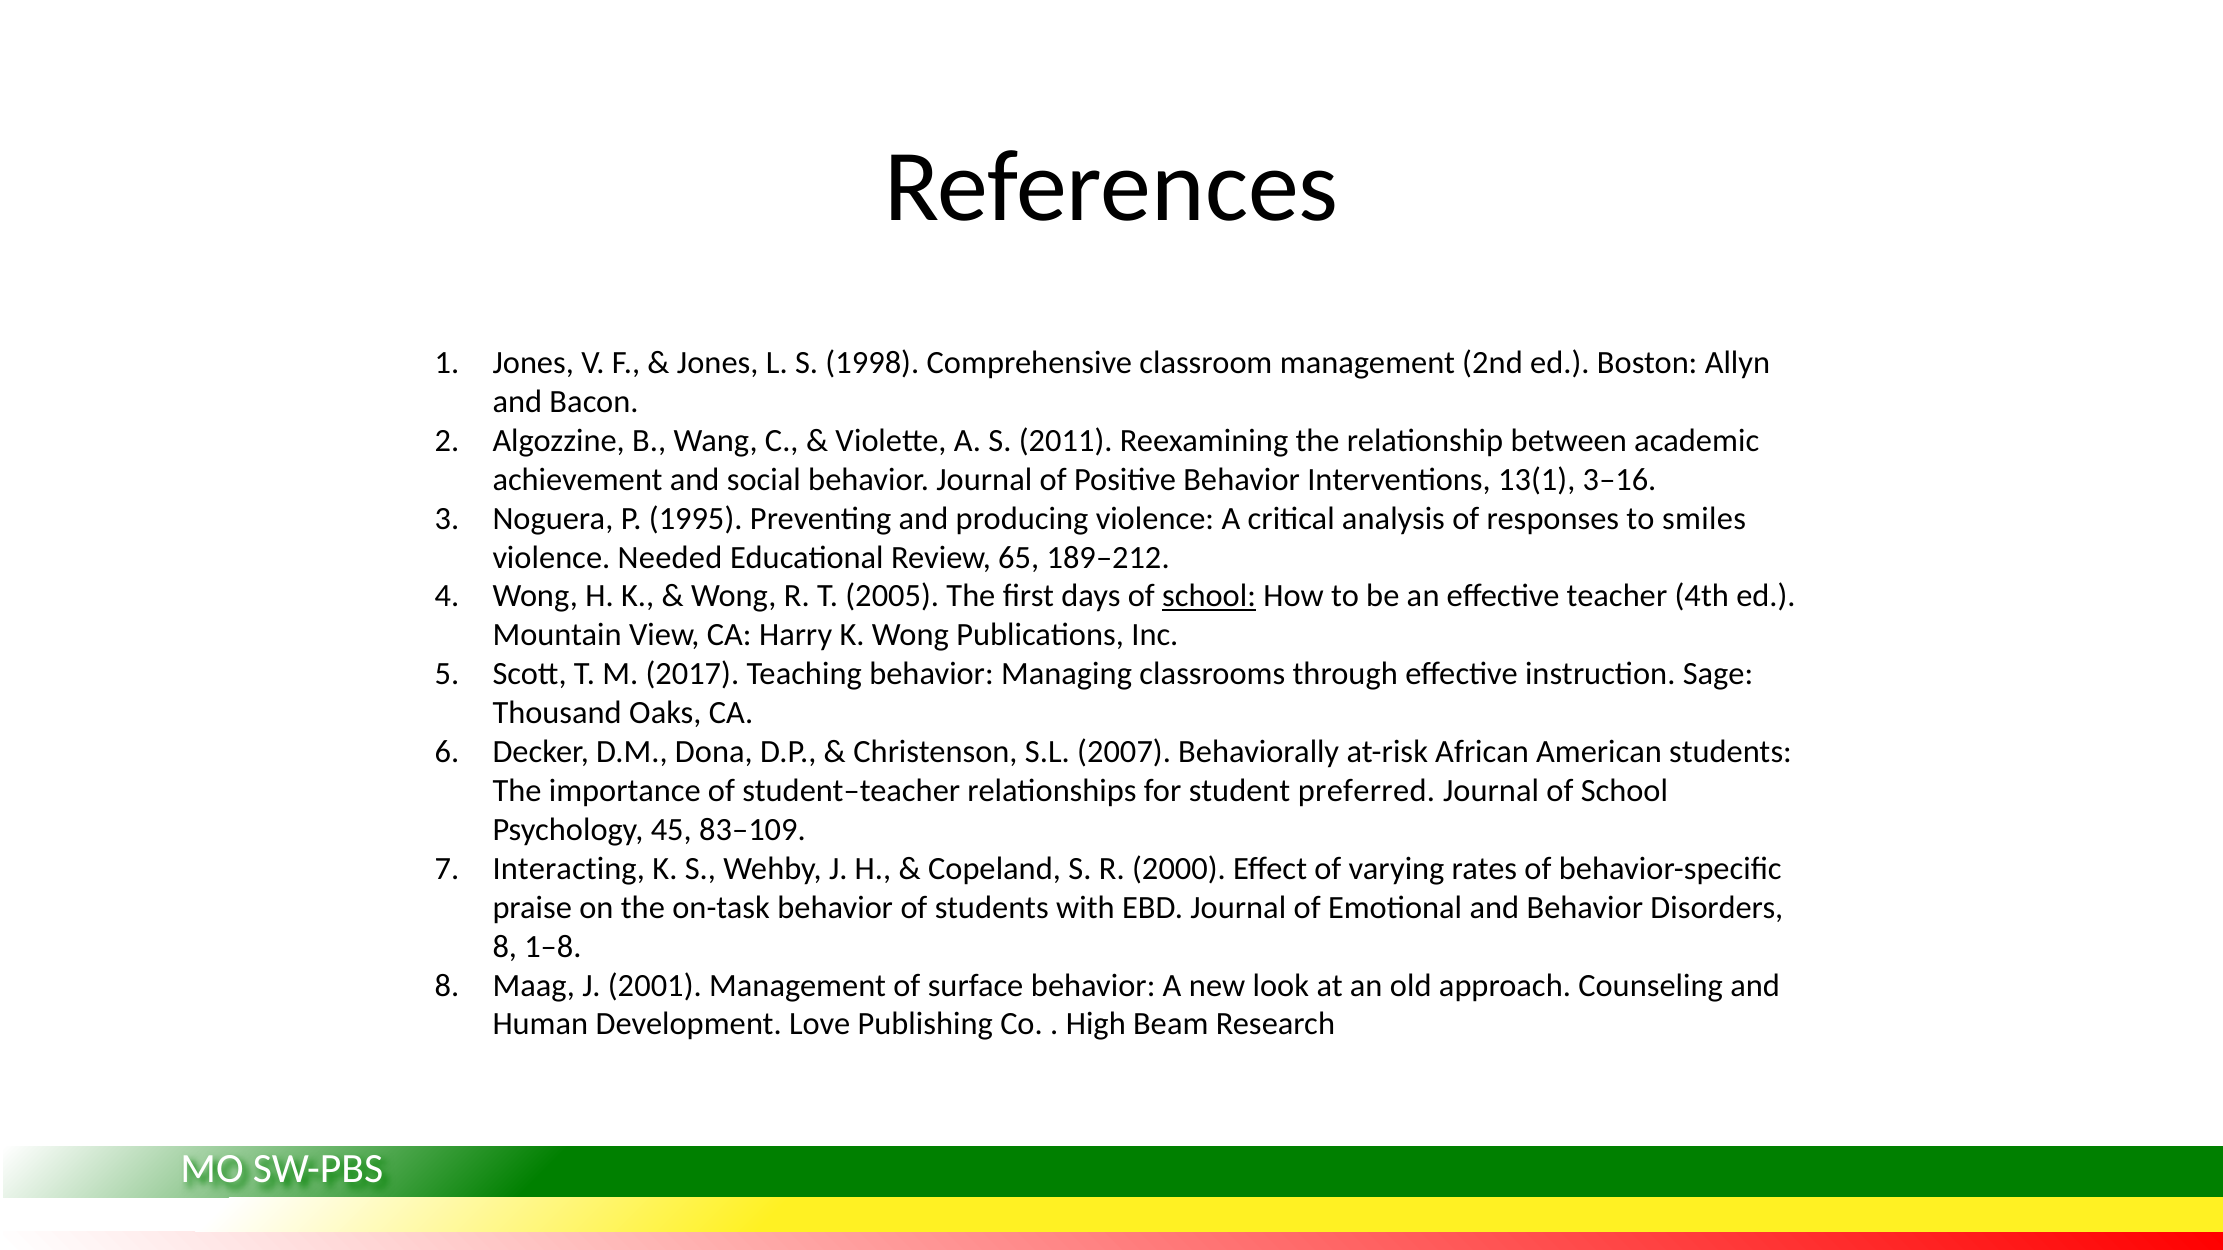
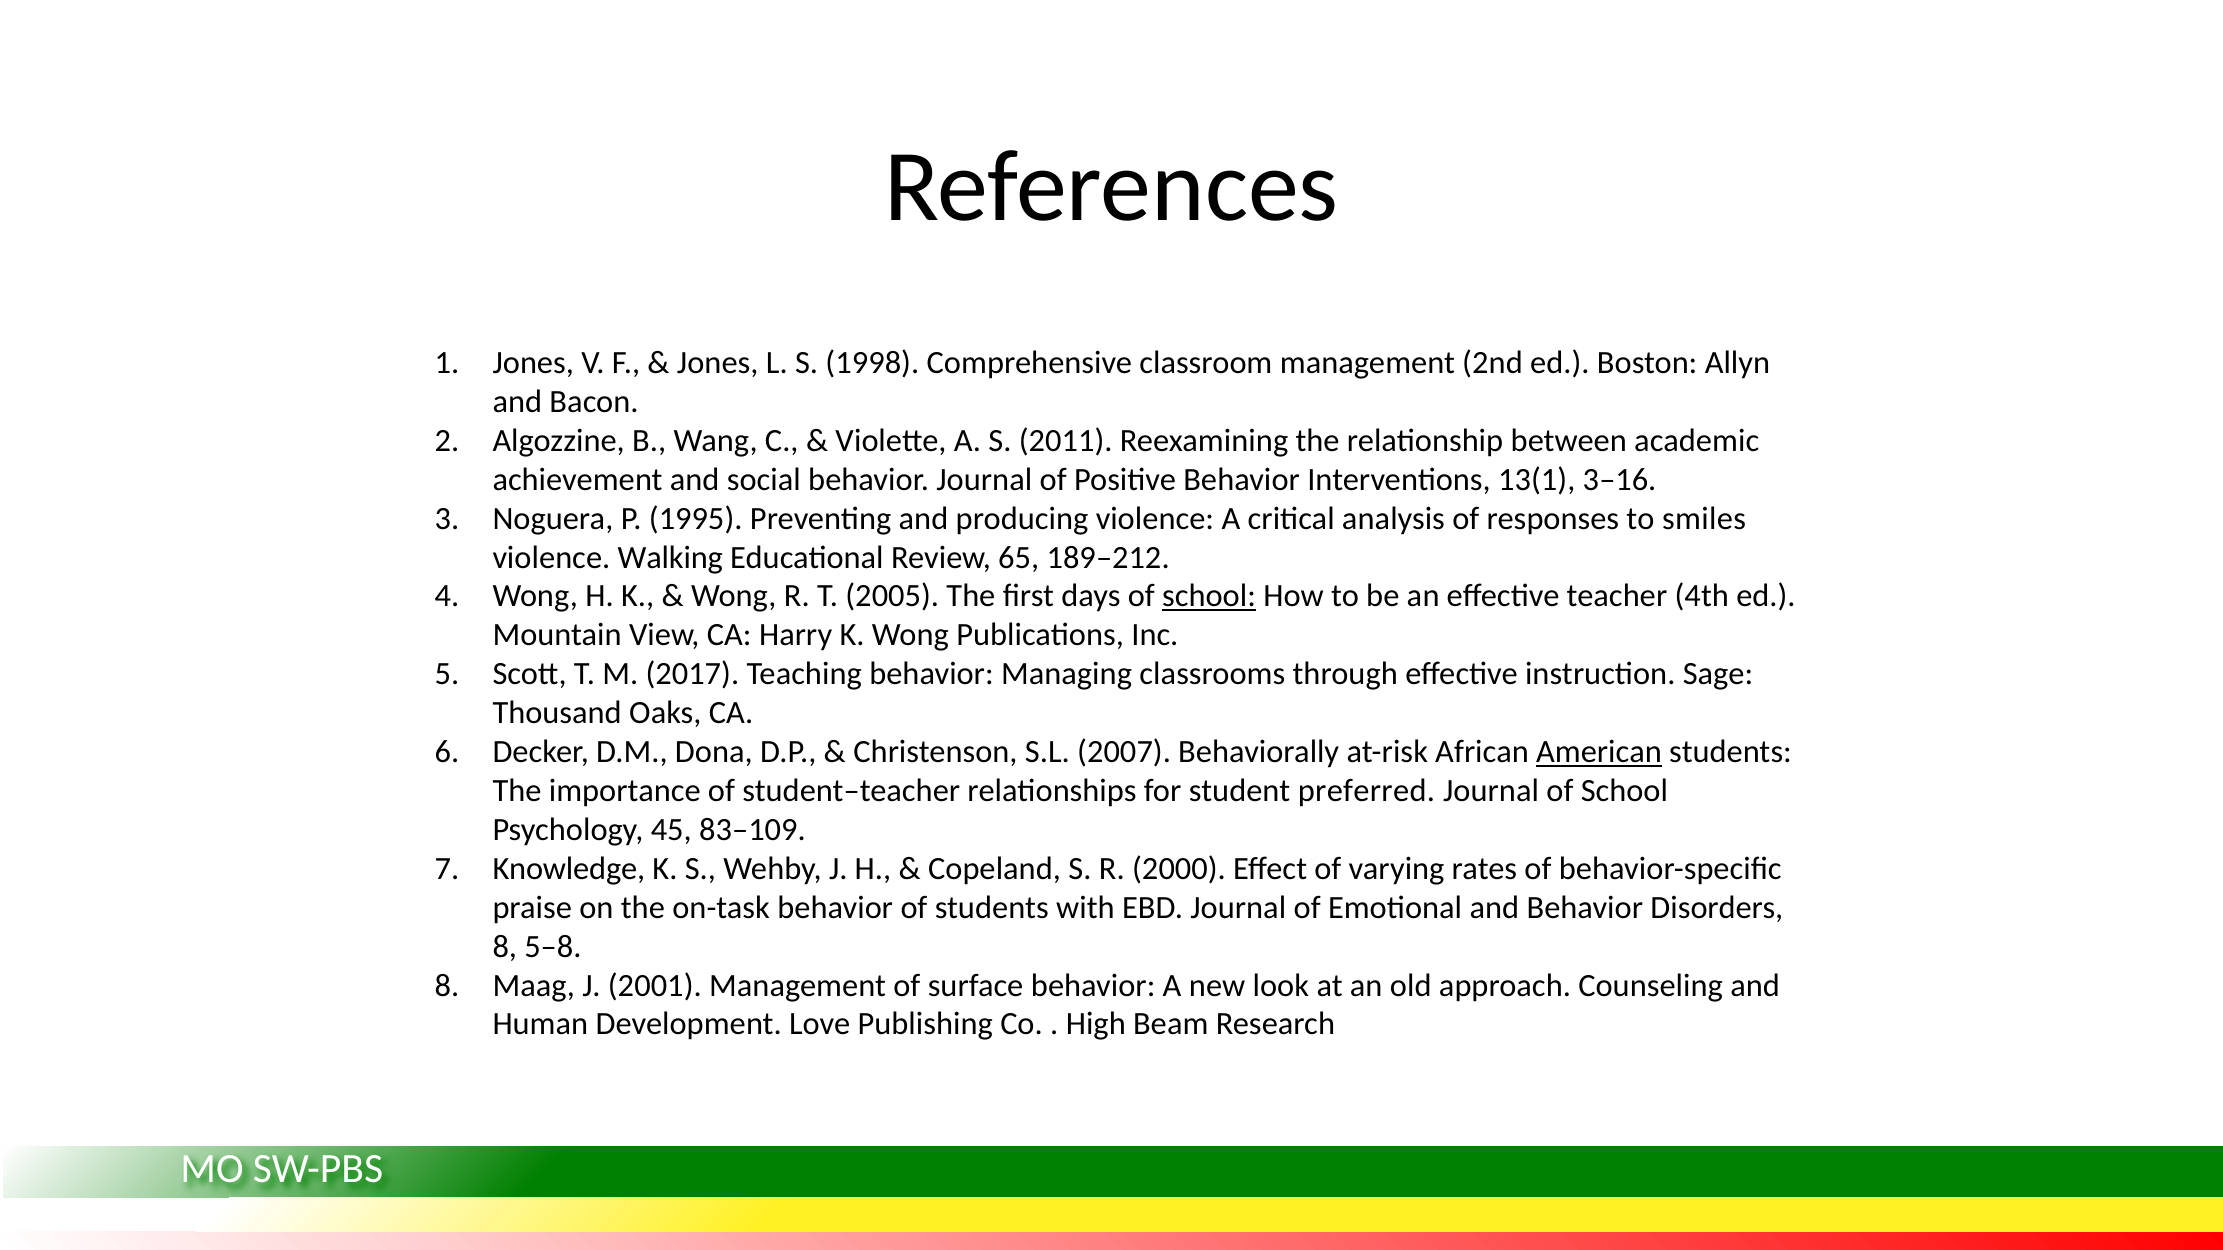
Needed: Needed -> Walking (670, 558)
American underline: none -> present (1599, 752)
Interacting: Interacting -> Knowledge (569, 869)
1–8: 1–8 -> 5–8 (553, 947)
